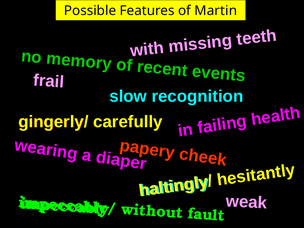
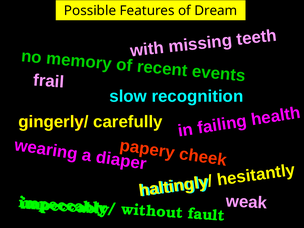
Martin: Martin -> Dream (216, 11)
